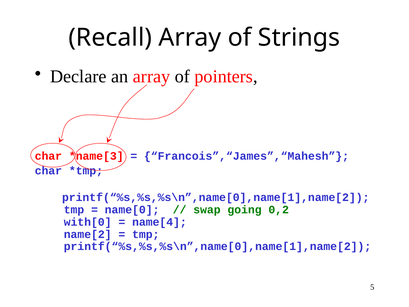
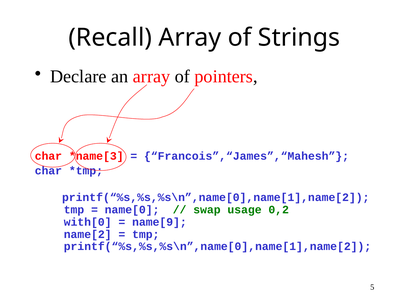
going: going -> usage (245, 210)
name[4: name[4 -> name[9 (159, 222)
